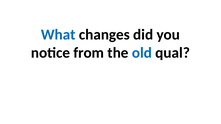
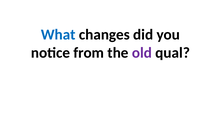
old colour: blue -> purple (142, 53)
